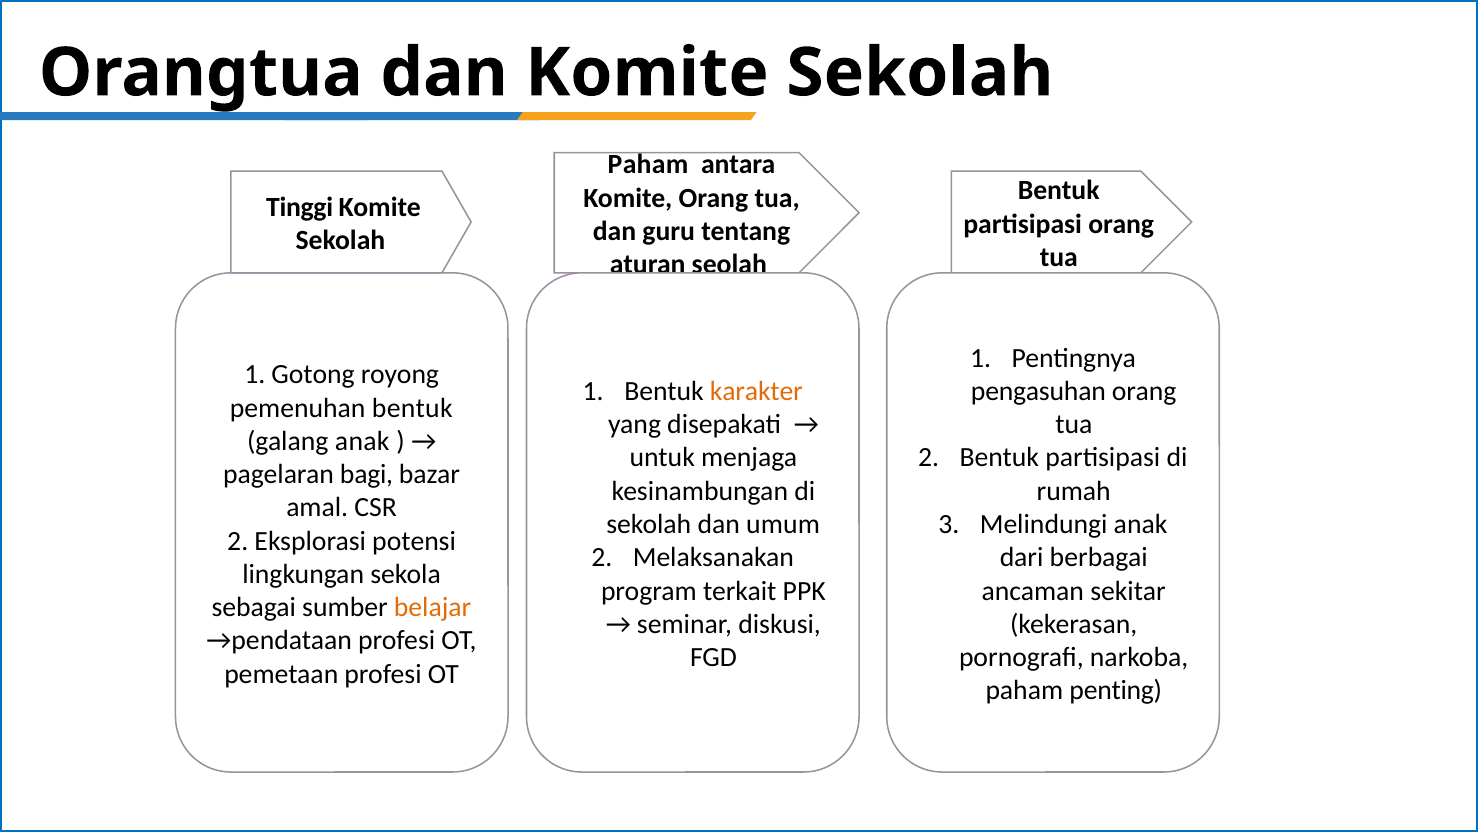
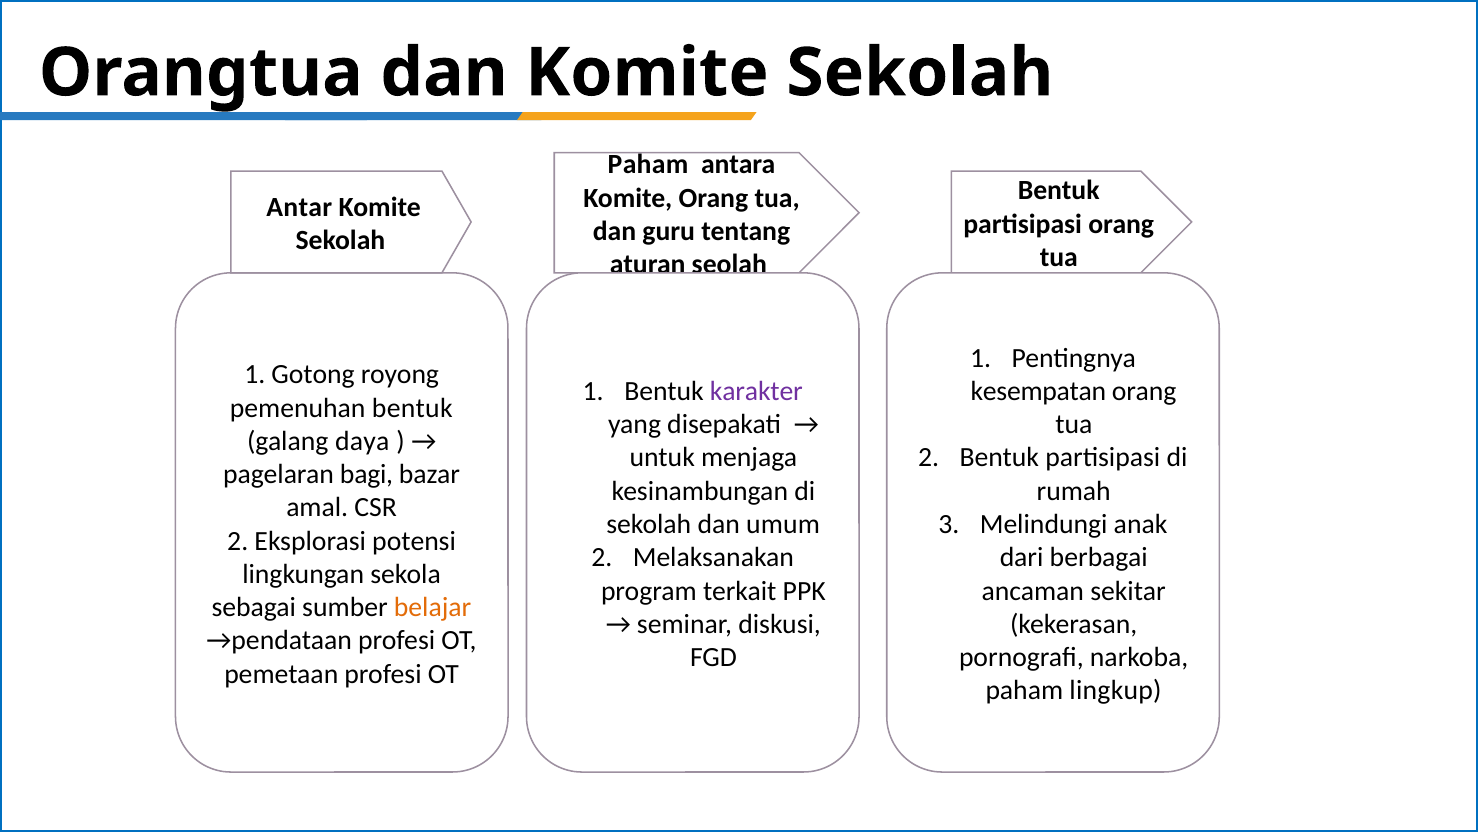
Tinggi: Tinggi -> Antar (299, 207)
karakter colour: orange -> purple (756, 391)
pengasuhan: pengasuhan -> kesempatan (1038, 391)
galang anak: anak -> daya (362, 441)
penting: penting -> lingkup (1116, 690)
